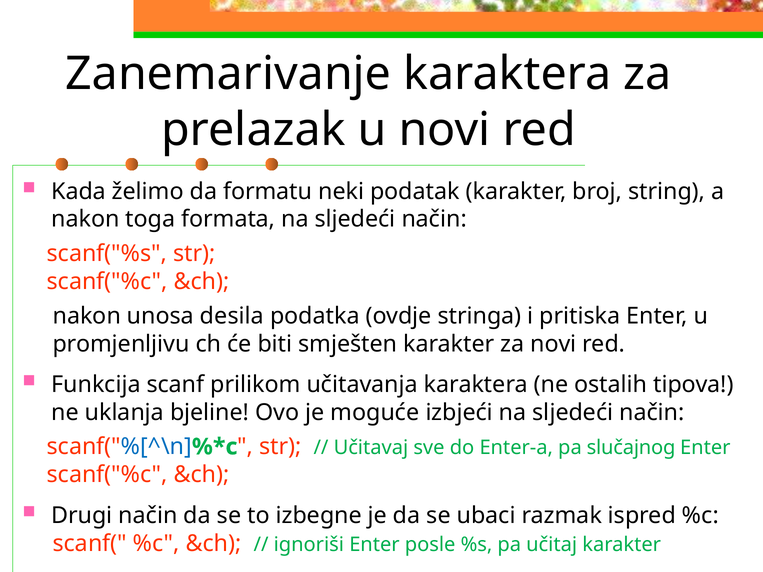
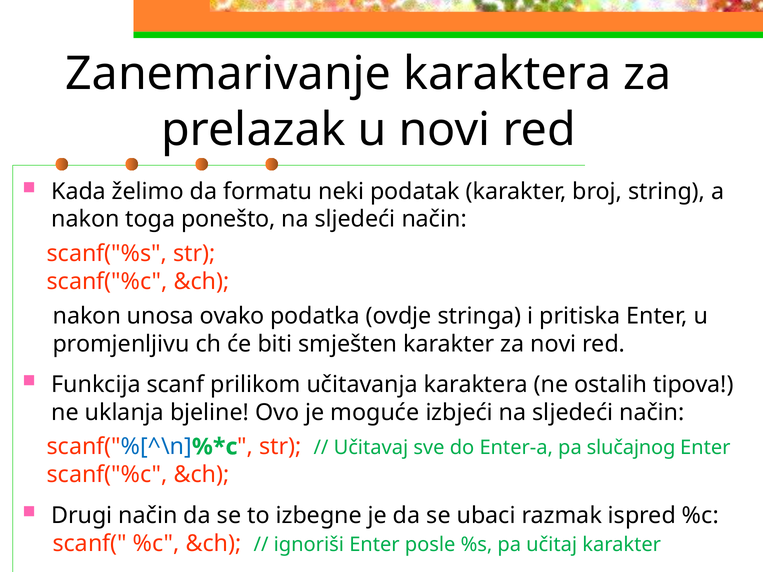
formata: formata -> ponešto (228, 219)
desila: desila -> ovako (232, 316)
